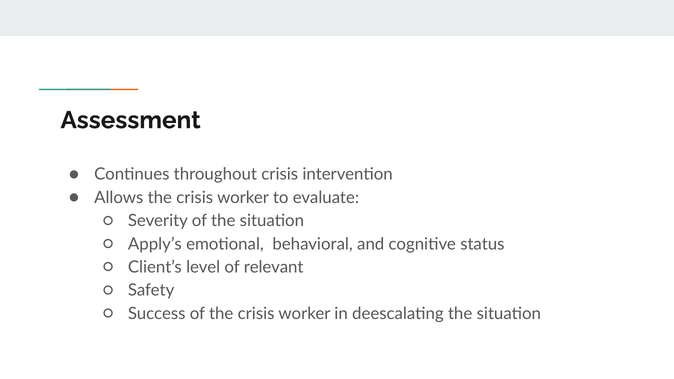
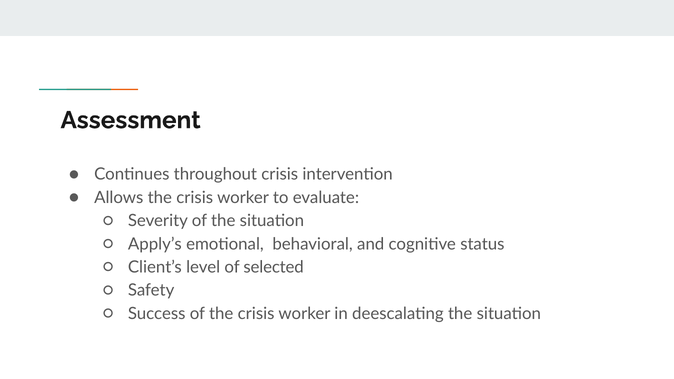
relevant: relevant -> selected (274, 267)
